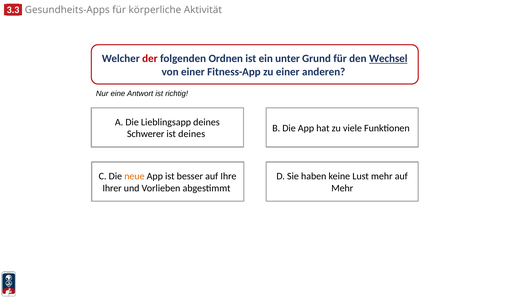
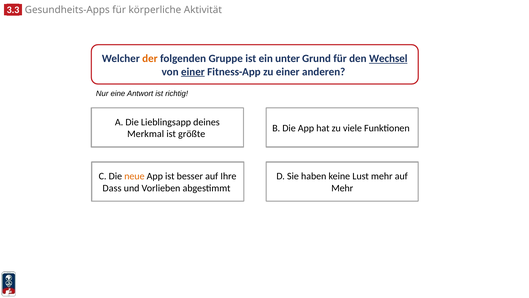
der colour: red -> orange (150, 58)
Ordnen: Ordnen -> Gruppe (226, 58)
einer underline: none -> present (193, 72)
Schwerer: Schwerer -> Merkmal (146, 134)
ist deines: deines -> größte (192, 134)
Ihrer: Ihrer -> Dass (112, 188)
